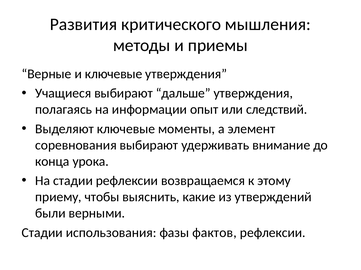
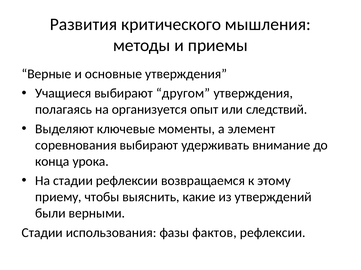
и ключевые: ключевые -> основные (114, 74)
дальше: дальше -> другом (183, 94)
информации: информации -> организуется (149, 110)
